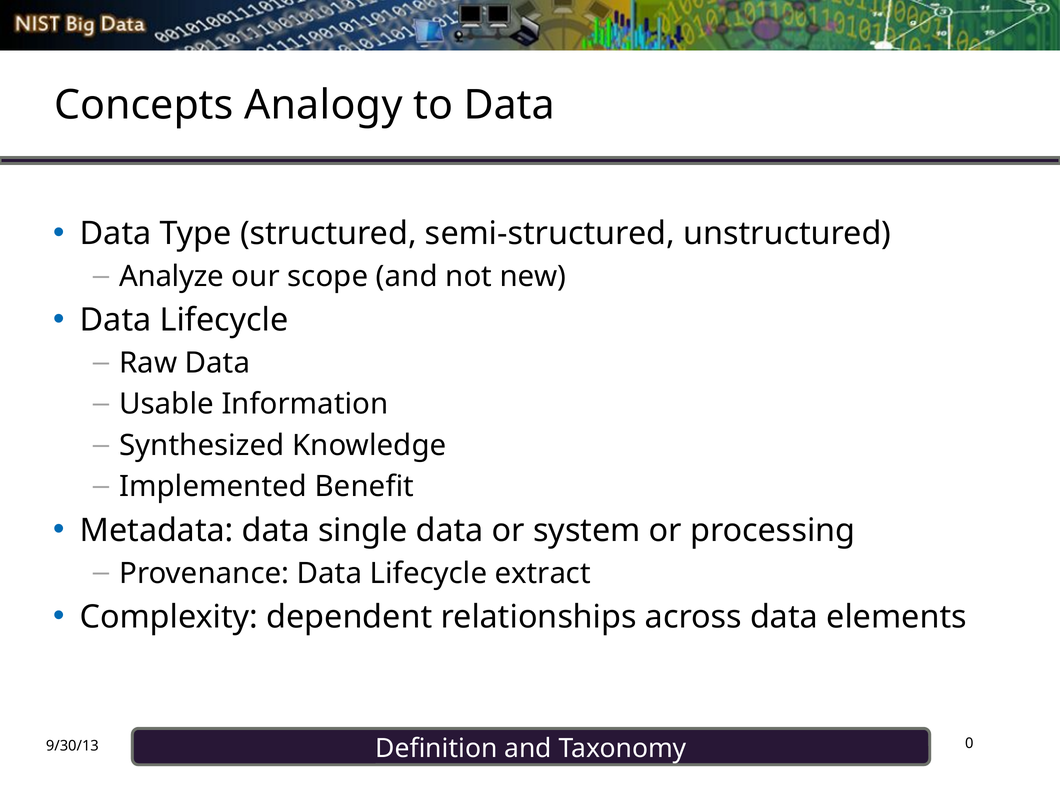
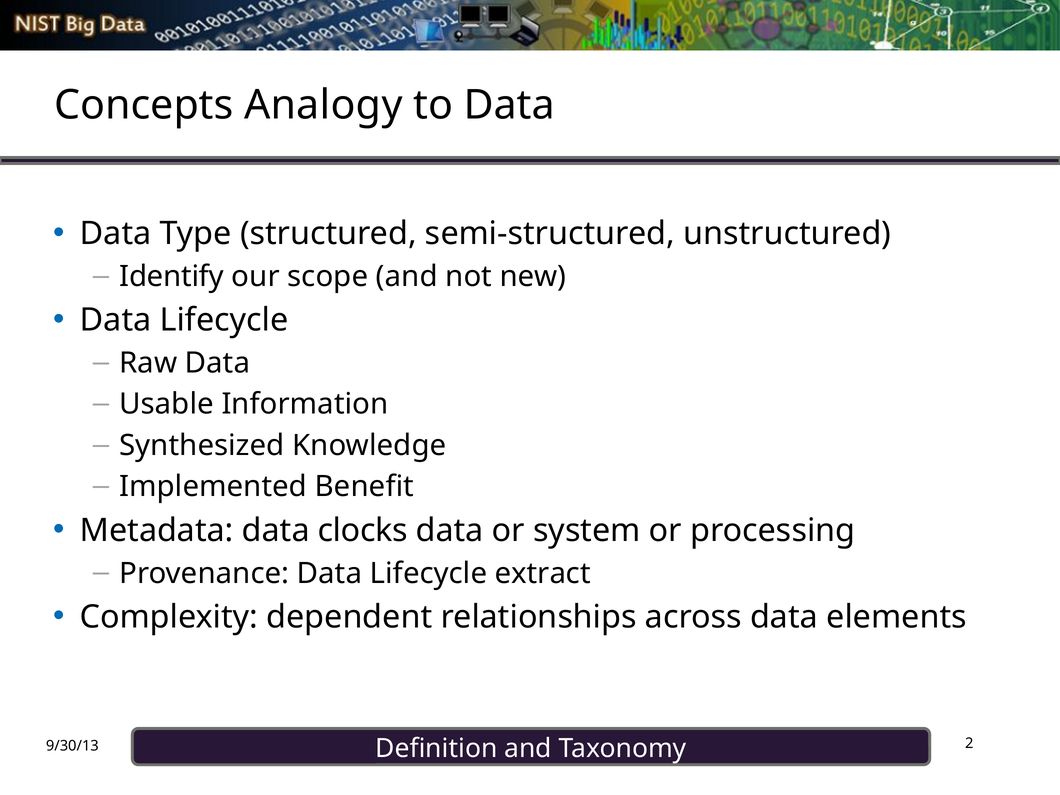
Analyze: Analyze -> Identify (172, 276)
single: single -> clocks (363, 530)
0: 0 -> 2 (969, 743)
